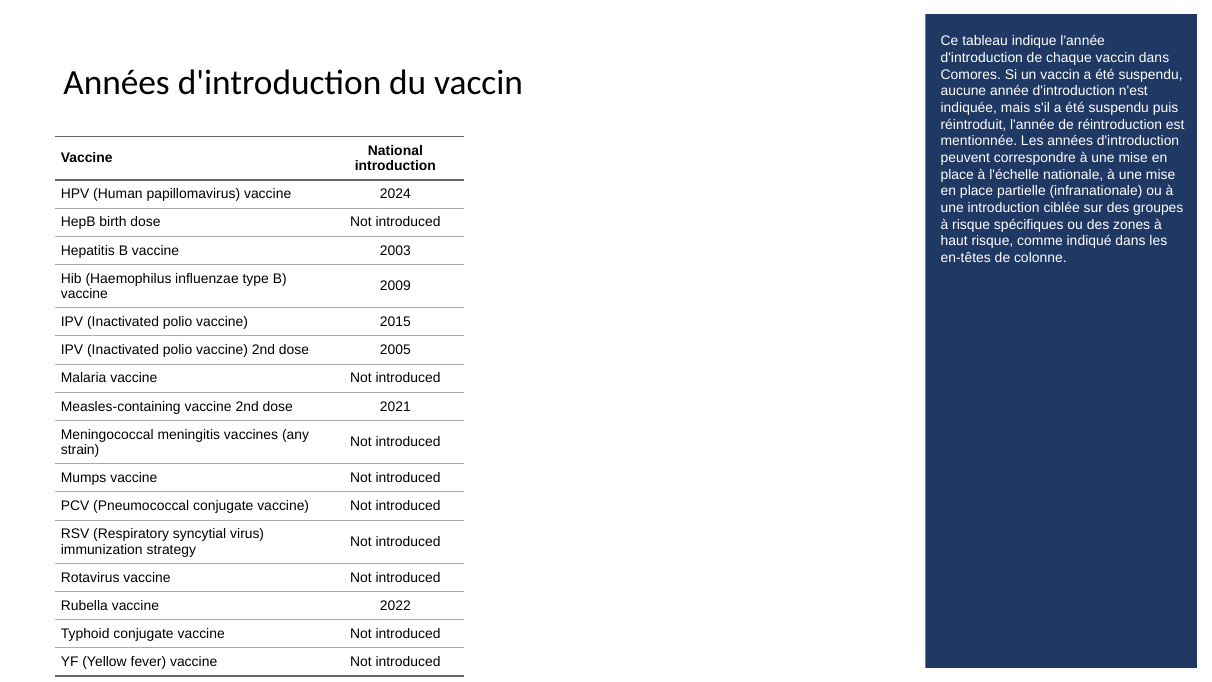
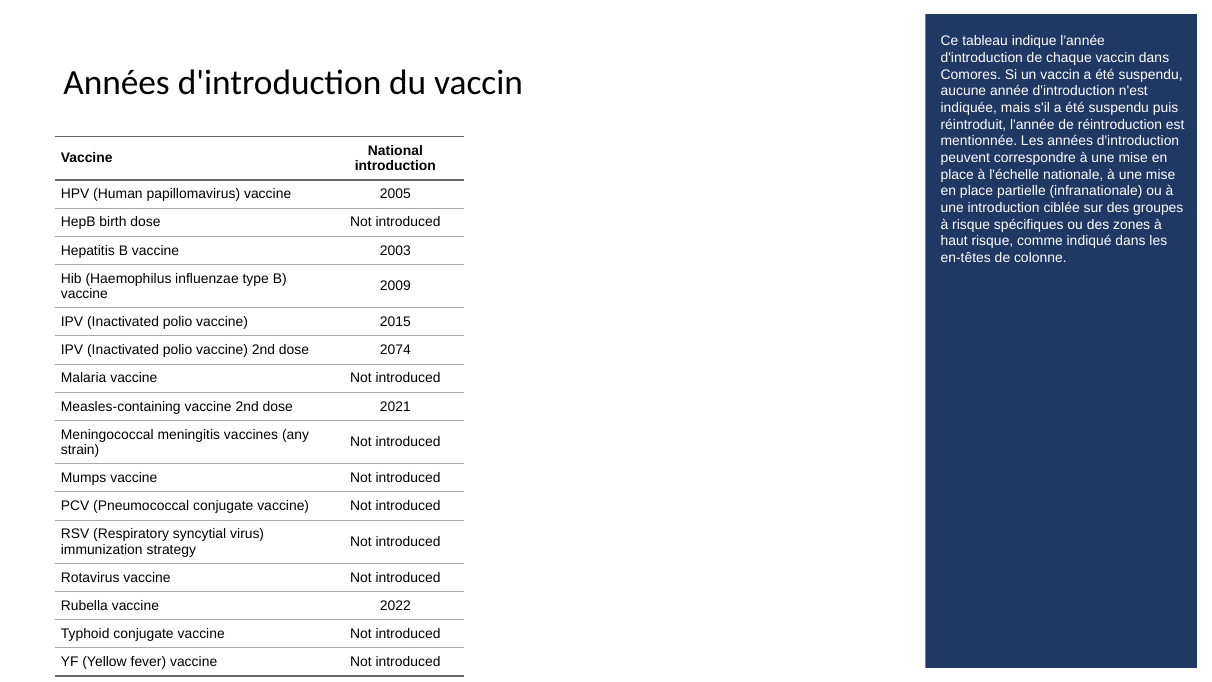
2024: 2024 -> 2005 (395, 194)
2005: 2005 -> 2074 (395, 350)
